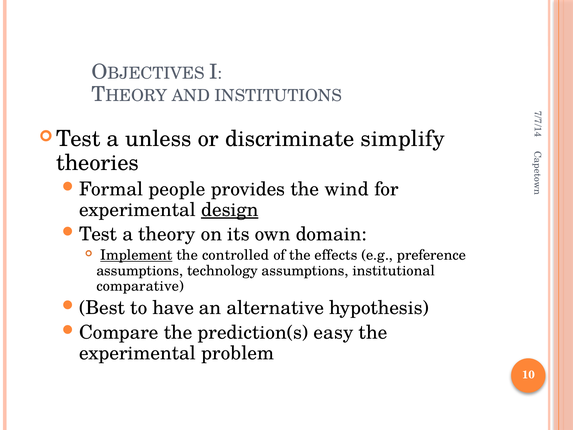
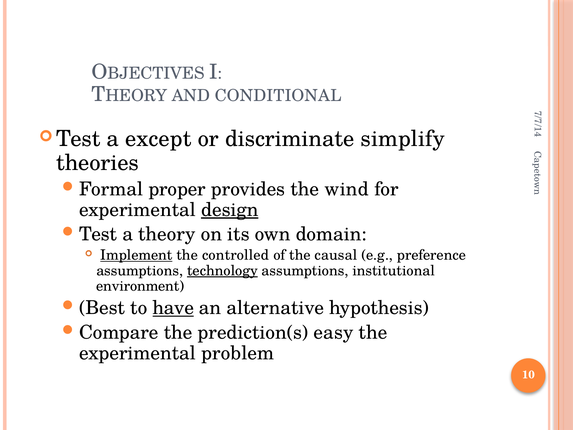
INSTITUTIONS: INSTITUTIONS -> CONDITIONAL (278, 96)
unless: unless -> except (158, 139)
people: people -> proper (177, 189)
effects: effects -> causal (336, 255)
technology underline: none -> present (222, 270)
comparative: comparative -> environment (140, 286)
have underline: none -> present (173, 308)
